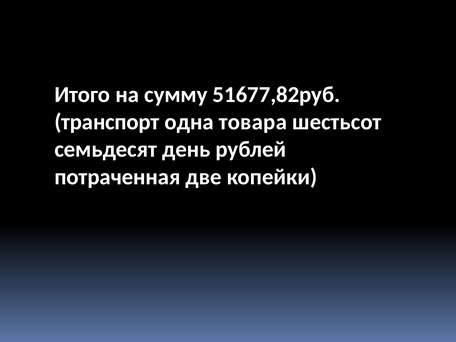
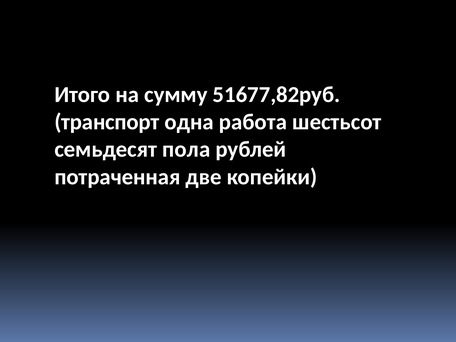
товара: товара -> работа (253, 122)
день: день -> пола (186, 149)
